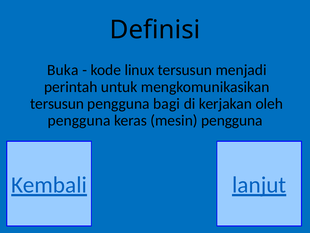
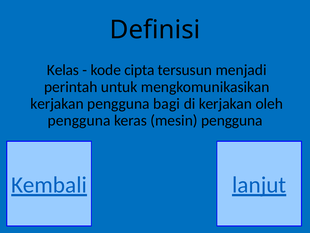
Buka: Buka -> Kelas (63, 70)
linux: linux -> cipta (139, 70)
tersusun: tersusun -> kerjakan (57, 103)
